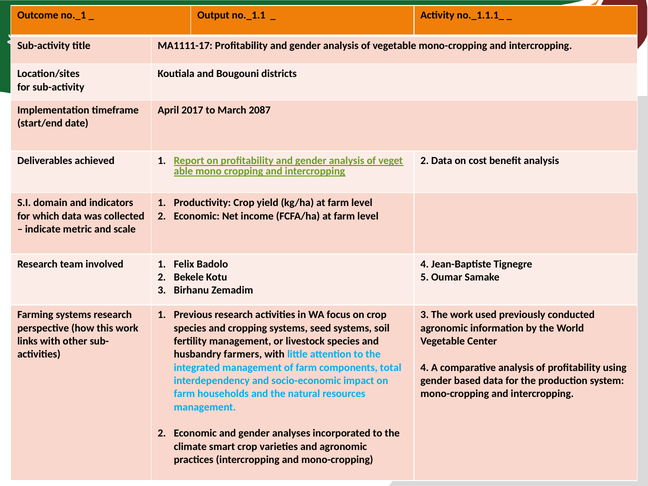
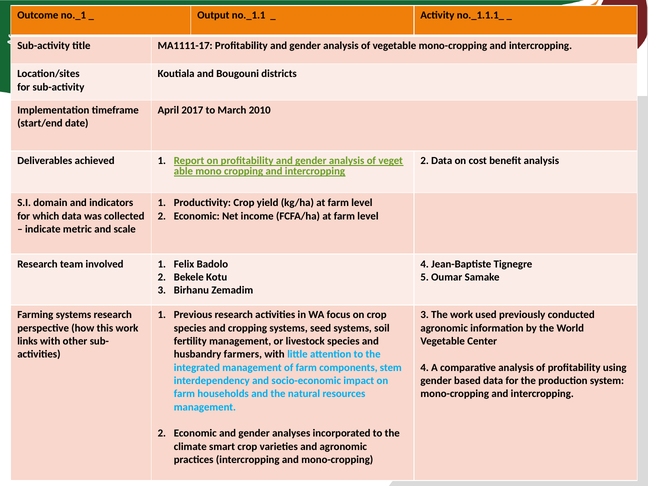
2087: 2087 -> 2010 (260, 110)
total: total -> stem (391, 368)
